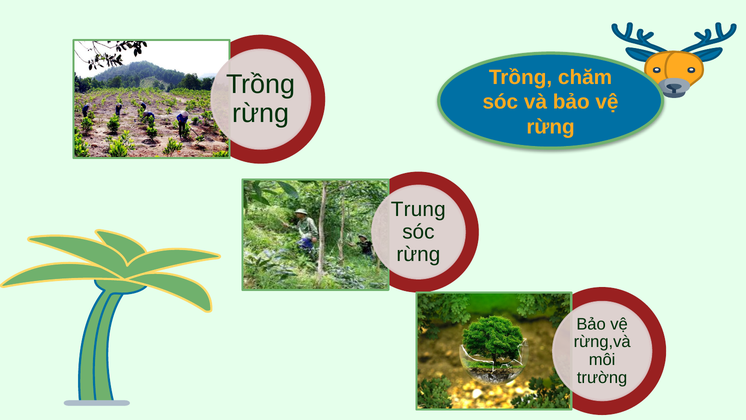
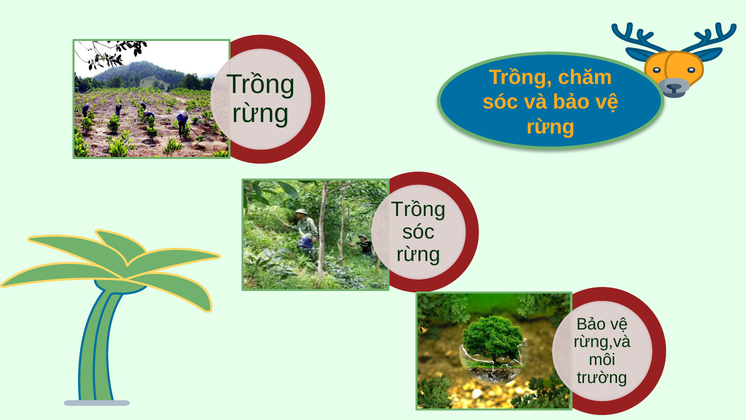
Trung: Trung -> Trồng (418, 209)
